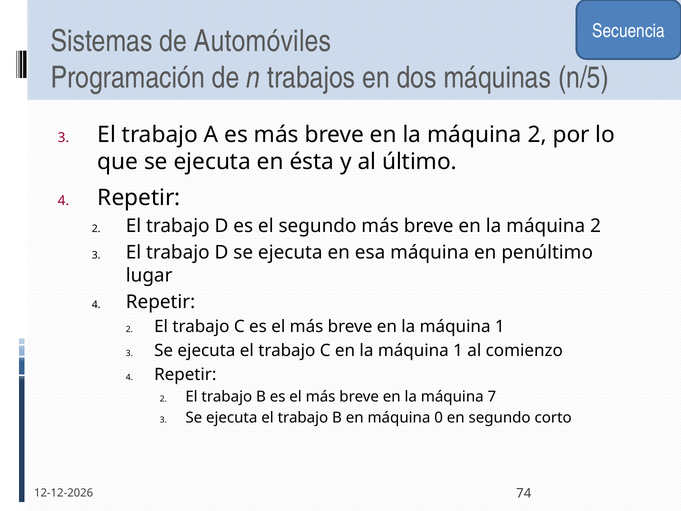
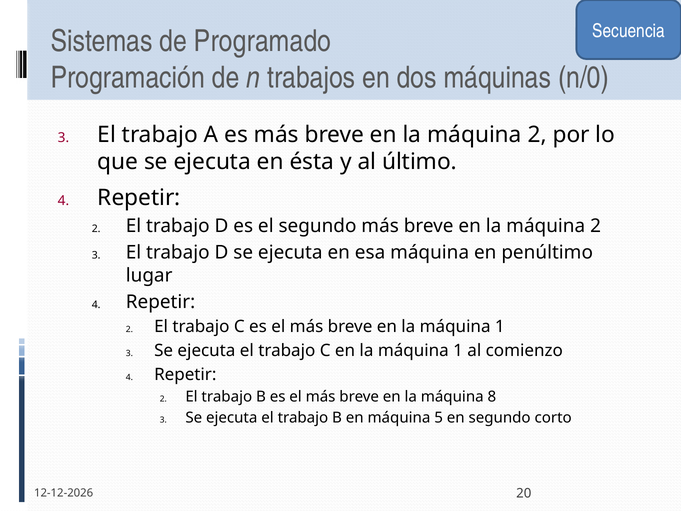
Automóviles: Automóviles -> Programado (263, 41)
n/5: n/5 -> n/0 (584, 78)
7: 7 -> 8 (492, 396)
0: 0 -> 5 (439, 418)
74: 74 -> 20 (524, 493)
